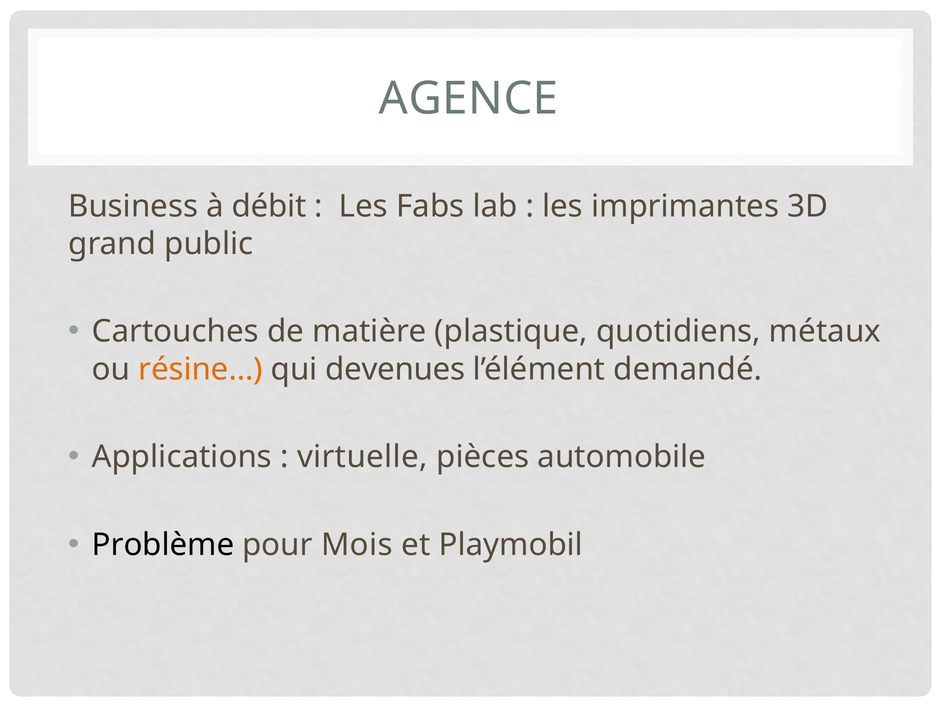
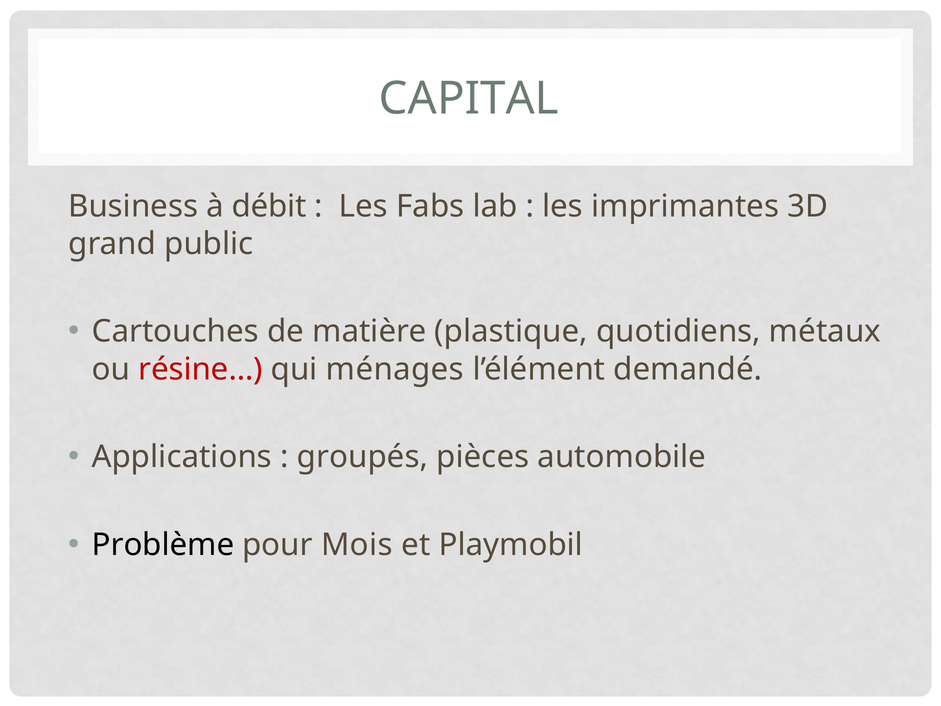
AGENCE: AGENCE -> CAPITAL (469, 99)
résine… colour: orange -> red (200, 369)
devenues: devenues -> ménages (395, 369)
virtuelle: virtuelle -> groupés (362, 457)
